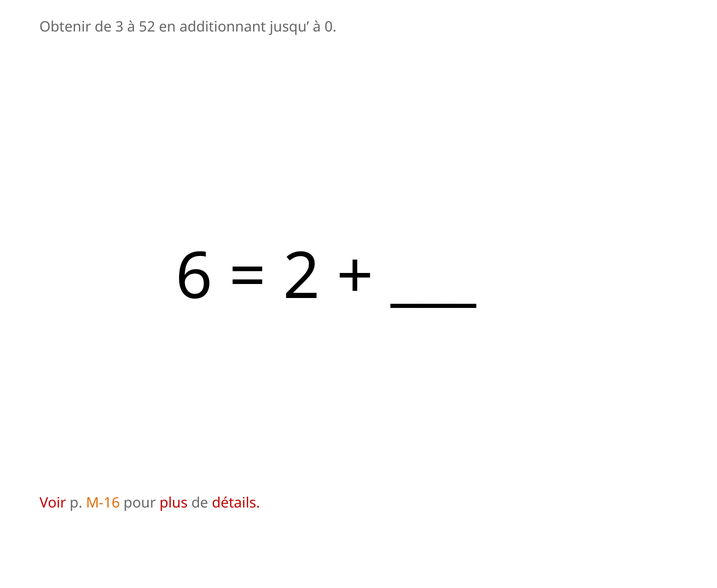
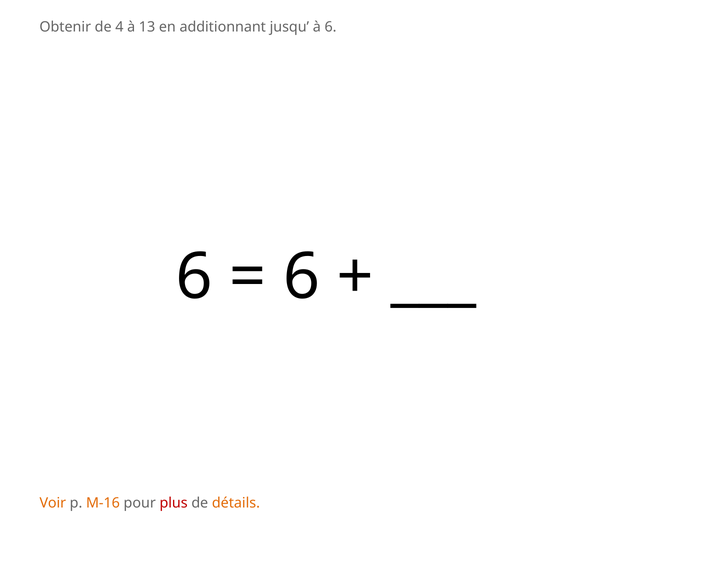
3: 3 -> 4 (119, 27)
52: 52 -> 13 (147, 27)
à 0: 0 -> 6 (331, 27)
2: 2 -> 6 (302, 277)
Voir colour: red -> orange (53, 503)
détails colour: red -> orange (236, 503)
